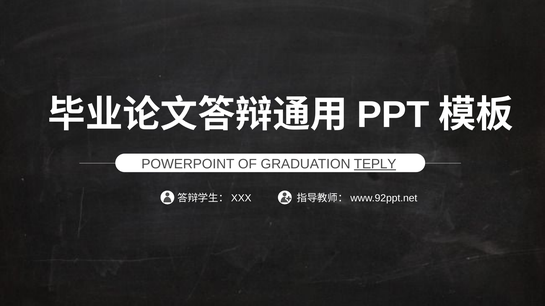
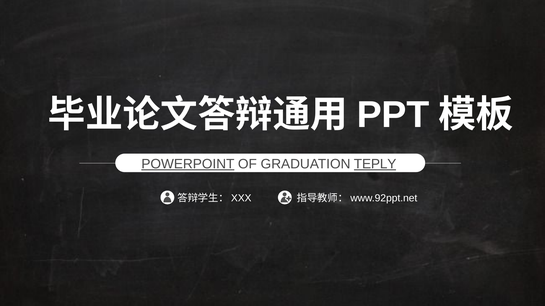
POWERPOINT underline: none -> present (188, 164)
